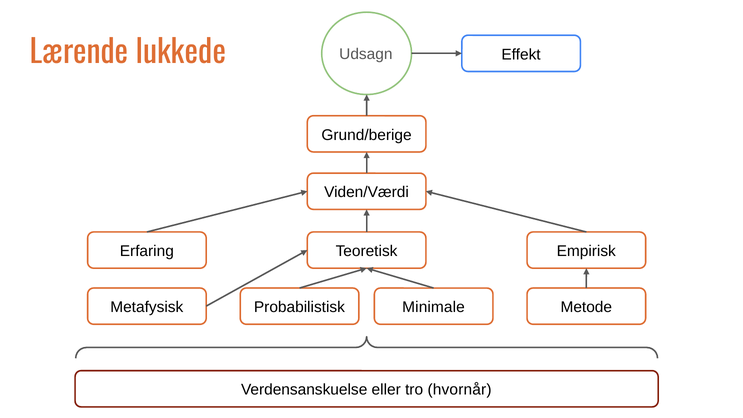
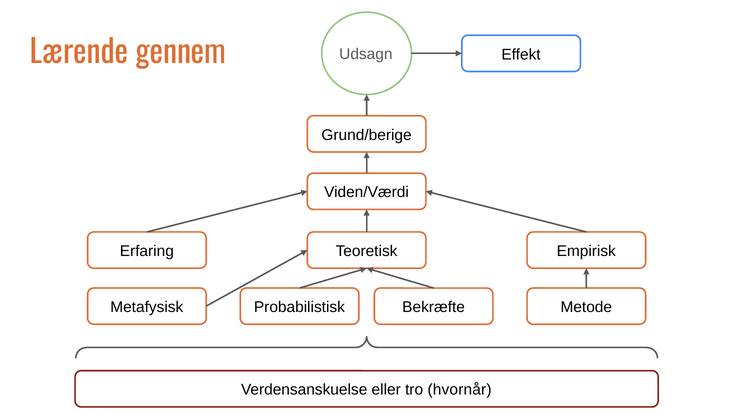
lukkede: lukkede -> gennem (181, 52)
Minimale: Minimale -> Bekræfte (434, 307)
